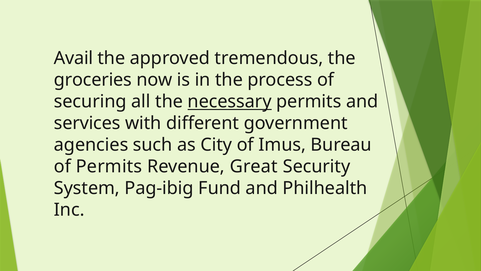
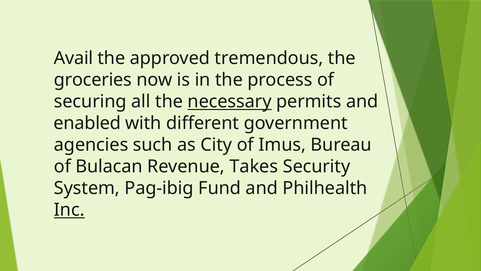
services: services -> enabled (87, 123)
of Permits: Permits -> Bulacan (109, 166)
Great: Great -> Takes (254, 166)
Inc underline: none -> present (69, 210)
